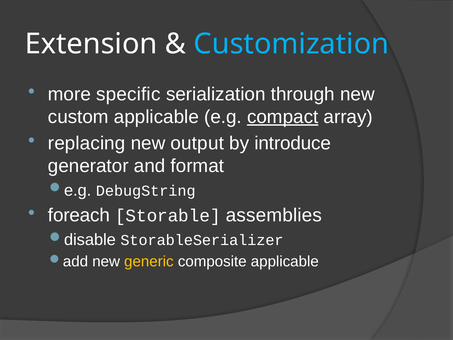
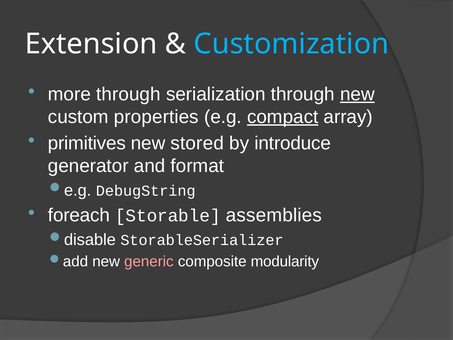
more specific: specific -> through (128, 94)
new underline: none -> present (357, 94)
custom applicable: applicable -> properties (156, 117)
replacing: replacing -> primitives (87, 143)
output: output -> stored (197, 143)
generic colour: yellow -> pink (149, 261)
composite applicable: applicable -> modularity (285, 261)
